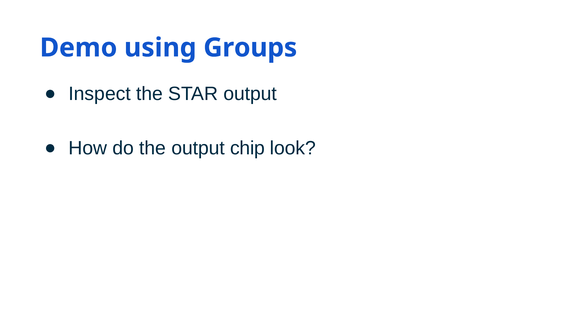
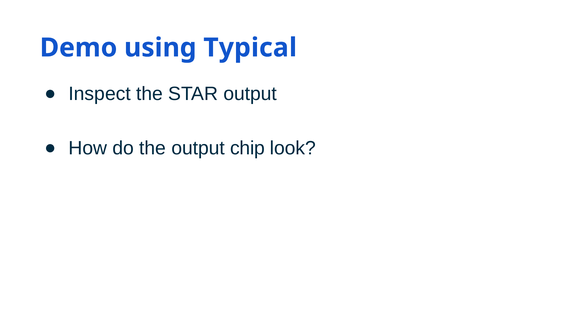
Groups: Groups -> Typical (250, 48)
